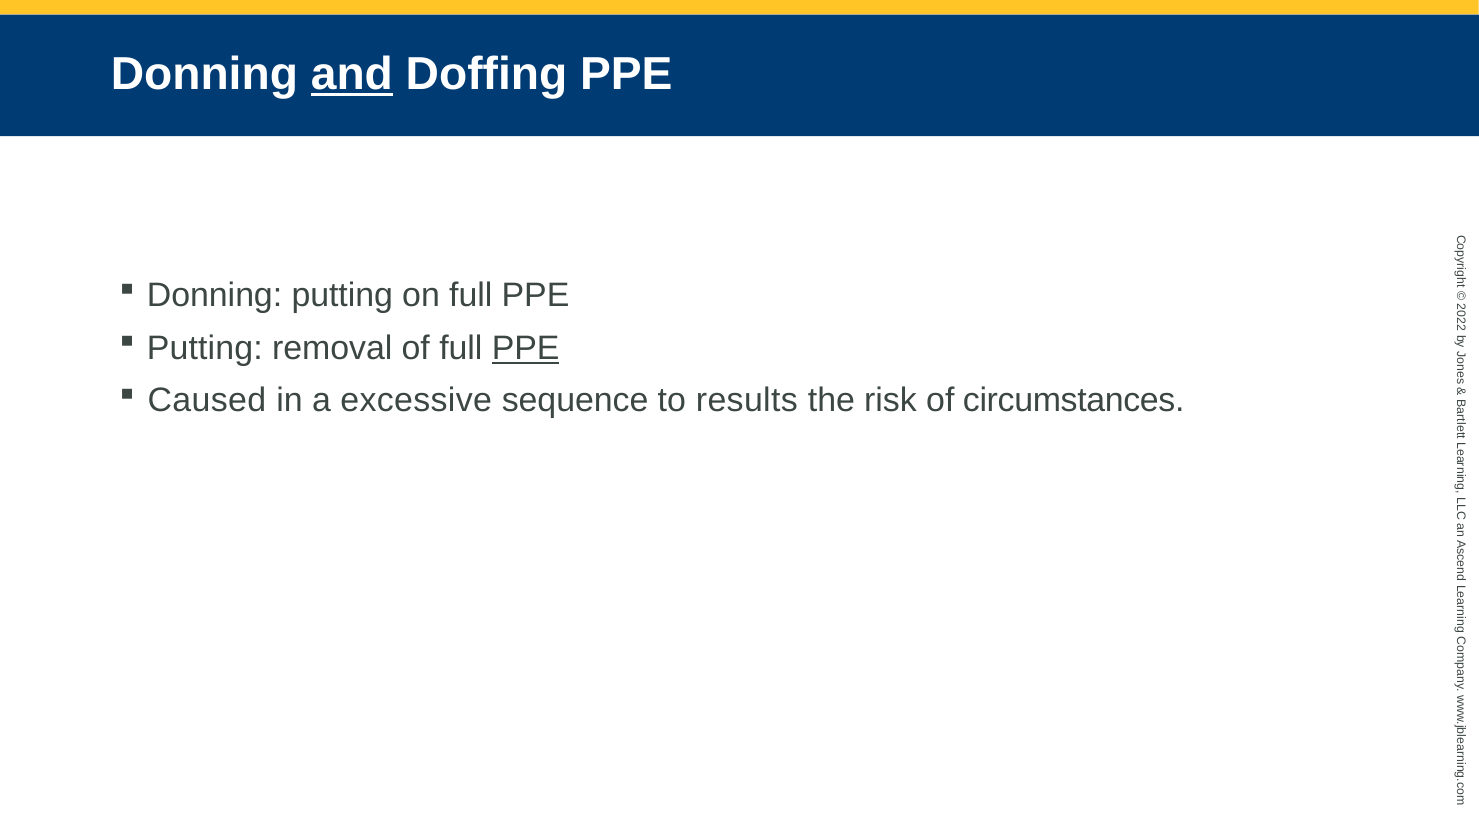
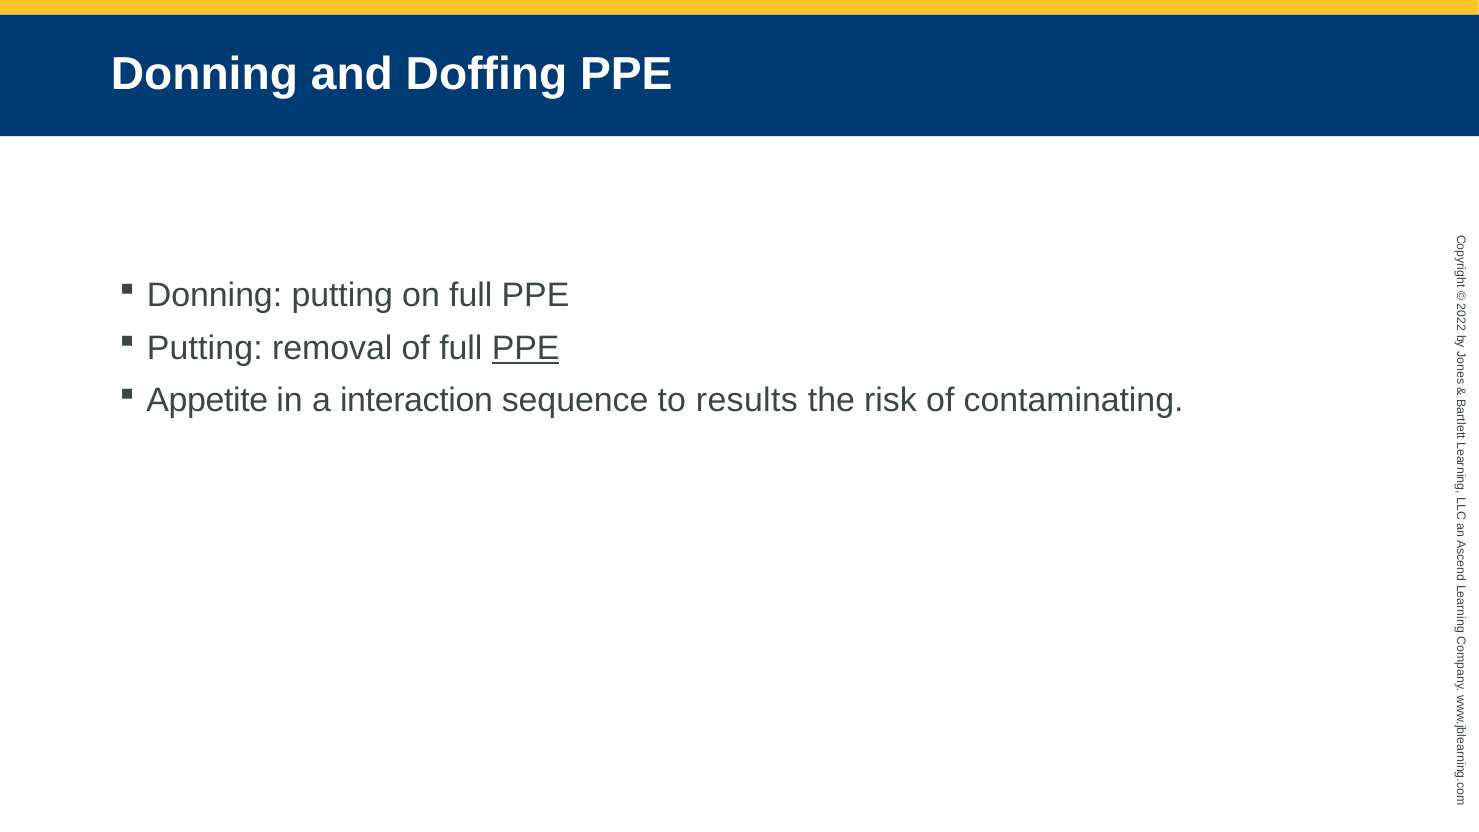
and underline: present -> none (352, 74)
Caused: Caused -> Appetite (207, 401)
excessive: excessive -> interaction (416, 401)
circumstances: circumstances -> contaminating (1074, 401)
